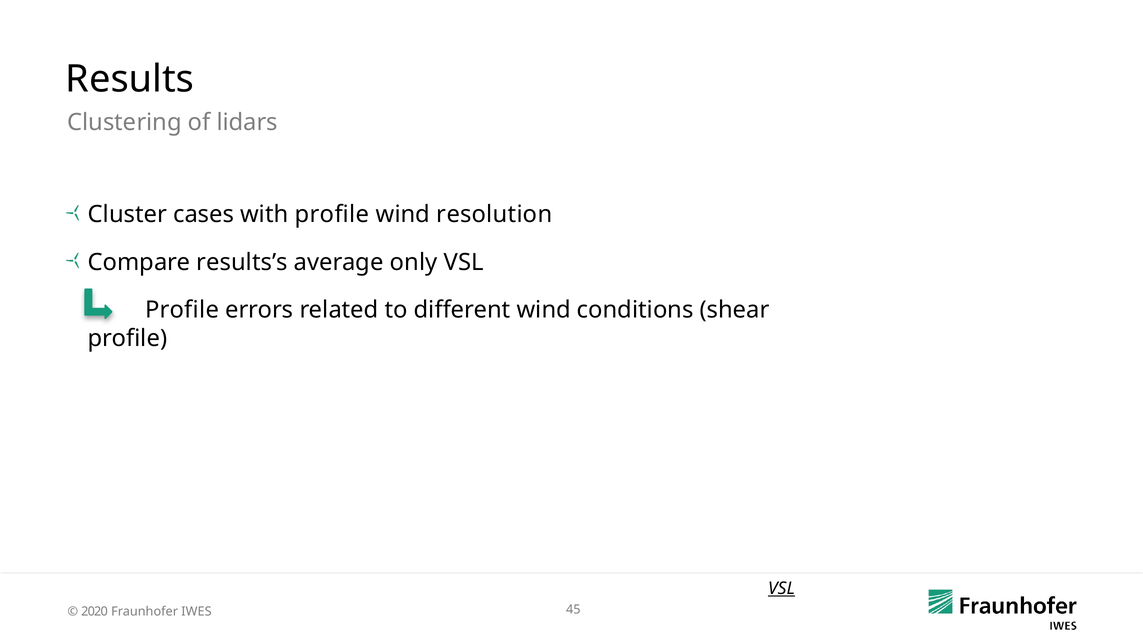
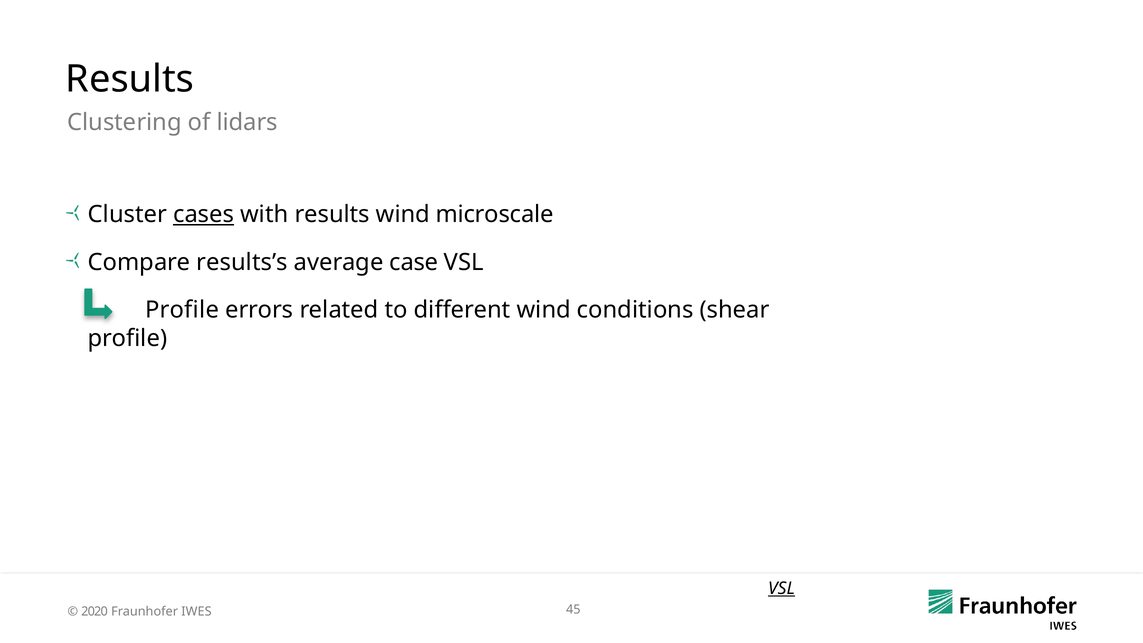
cases underline: none -> present (204, 215)
with profile: profile -> results (332, 215)
resolution: resolution -> microscale (495, 215)
only: only -> case (414, 262)
